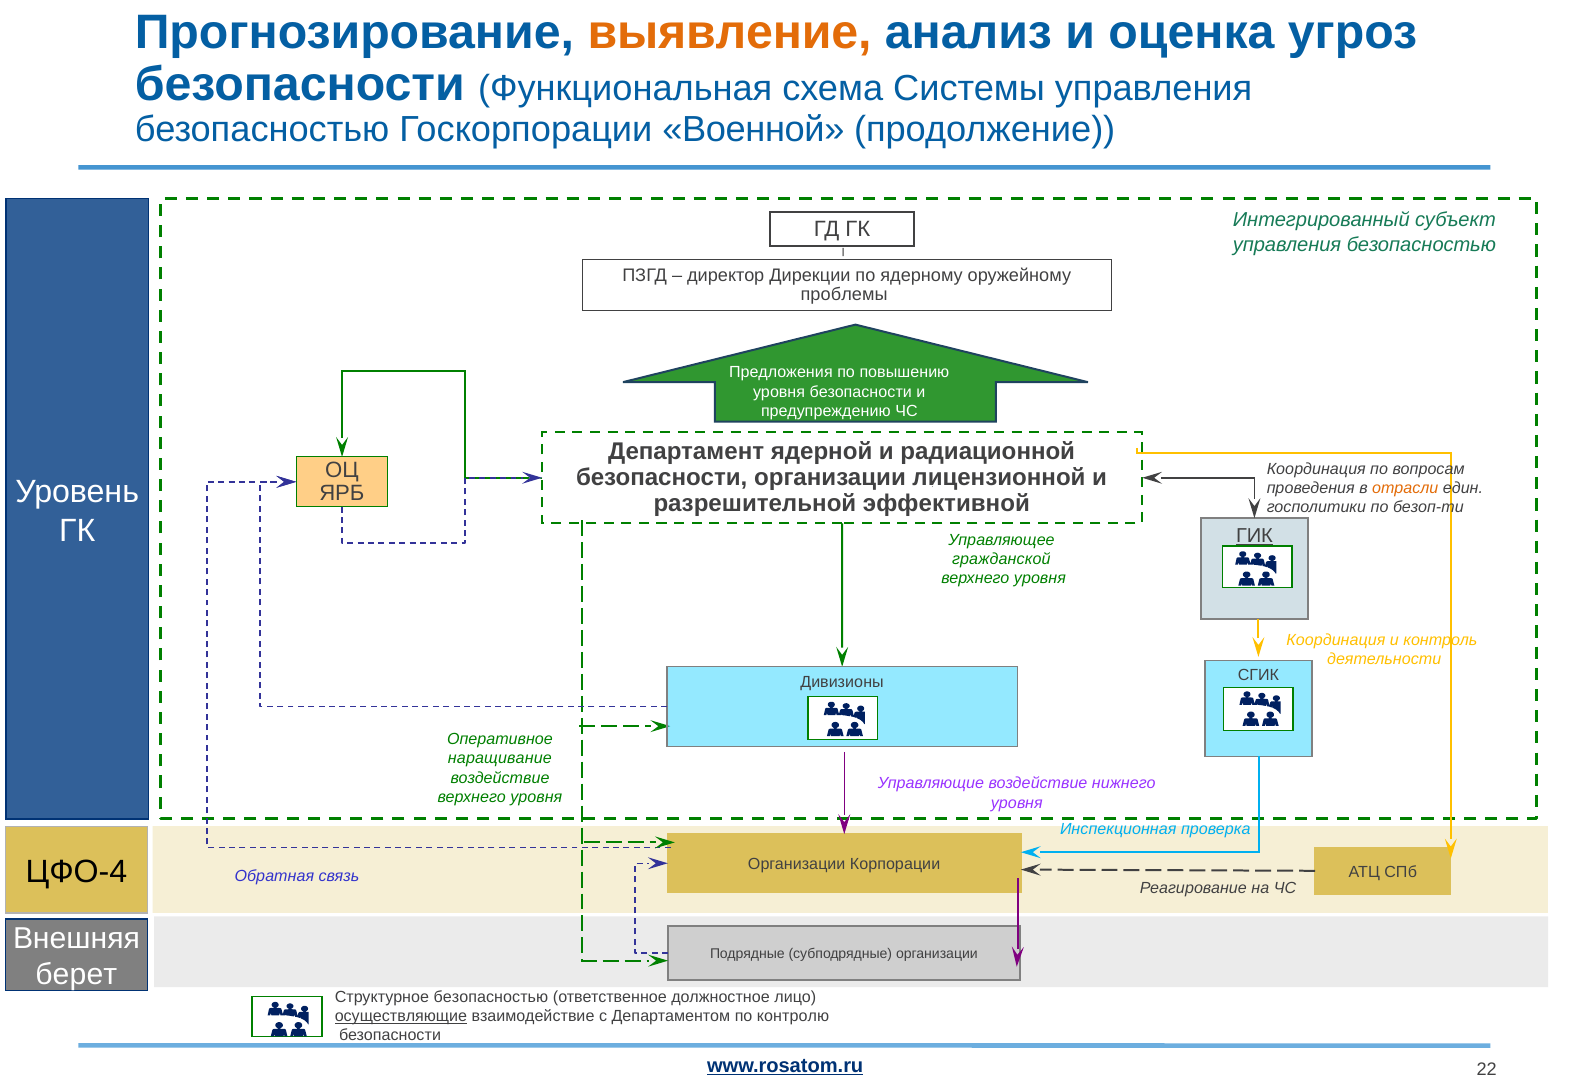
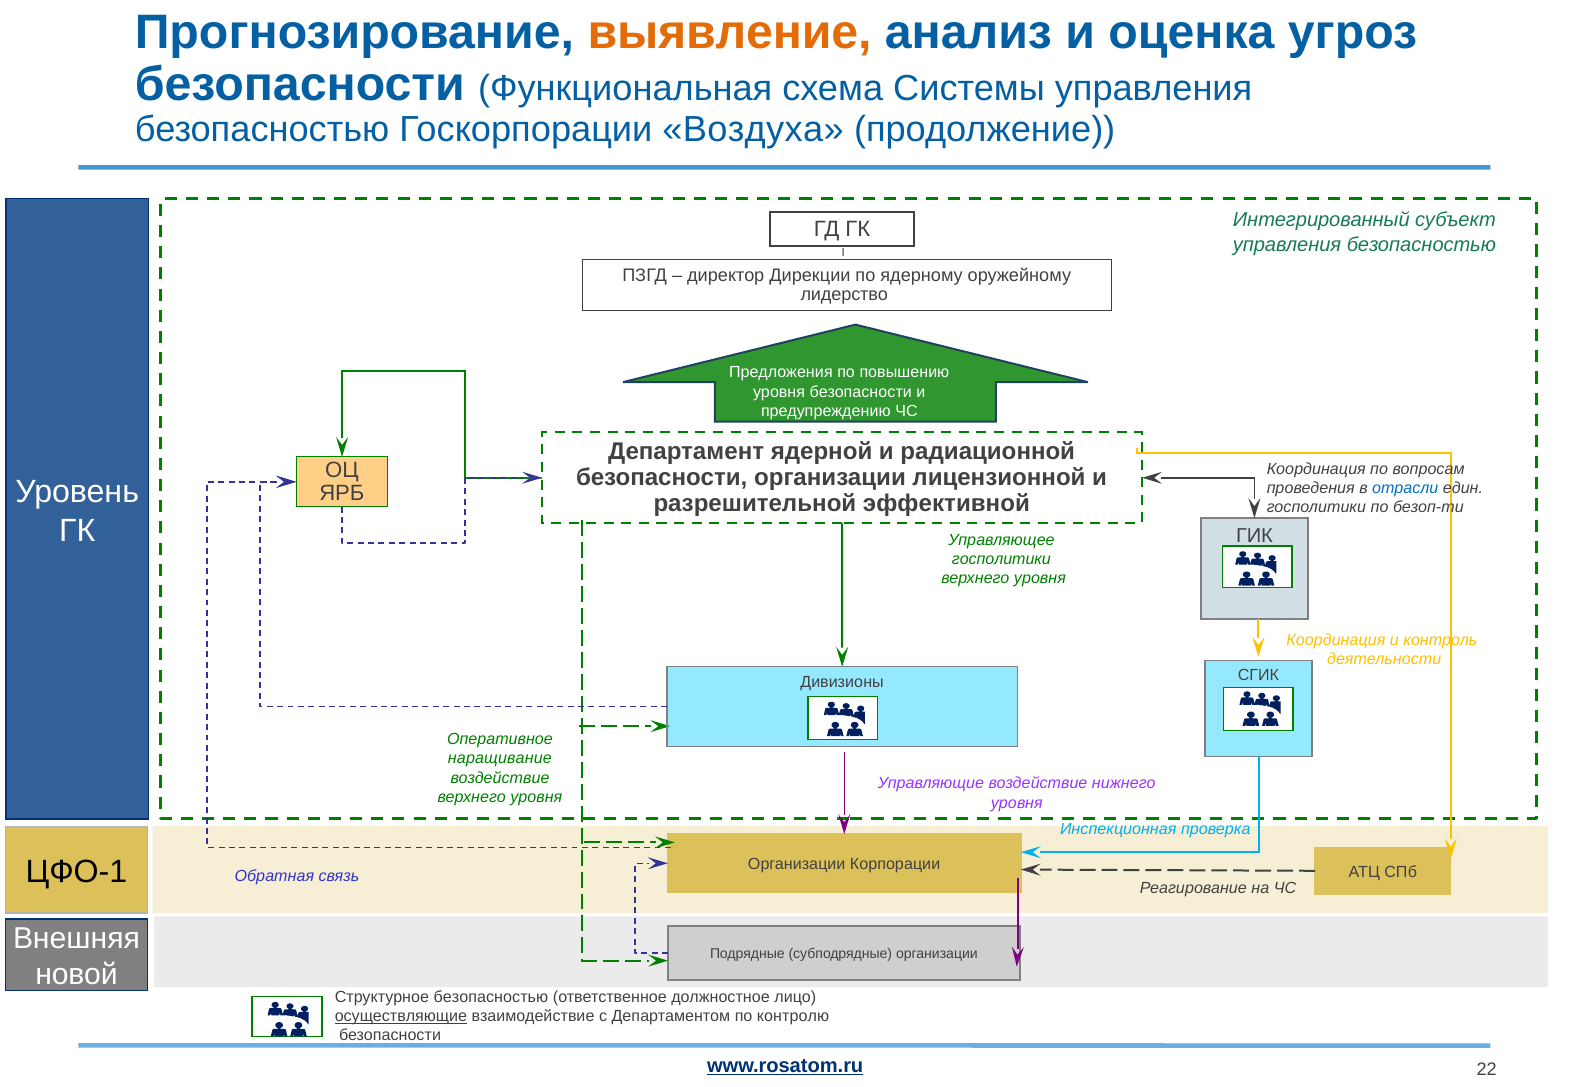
Военной: Военной -> Воздуха (753, 130)
проблемы: проблемы -> лидерство (844, 295)
отрасли colour: orange -> blue (1405, 488)
ГИК underline: present -> none (1255, 535)
гражданской: гражданской -> госполитики (1001, 559)
ЦФО-4: ЦФО-4 -> ЦФО-1 (76, 871)
берет: берет -> новой (76, 974)
